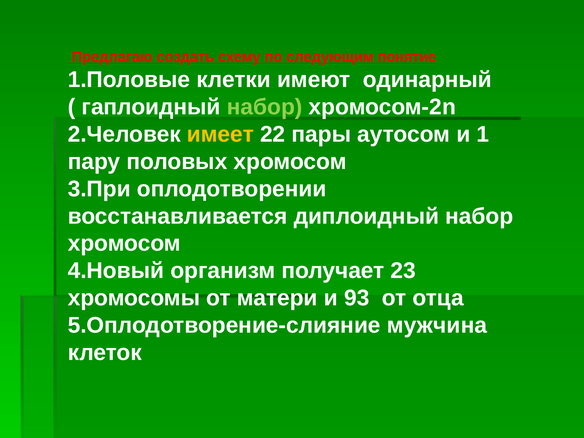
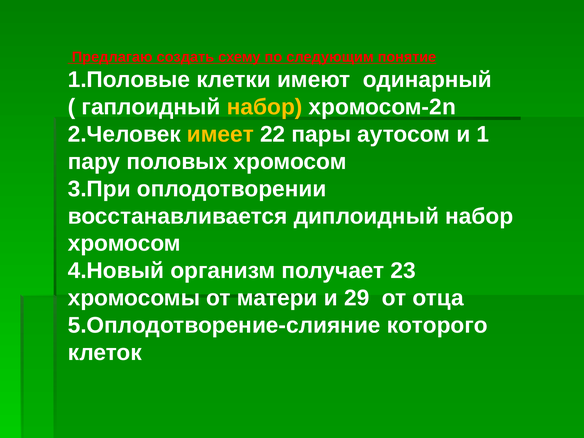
набор colour: light green -> yellow (265, 107)
93: 93 -> 29 (357, 298)
мужчина: мужчина -> которого (437, 325)
